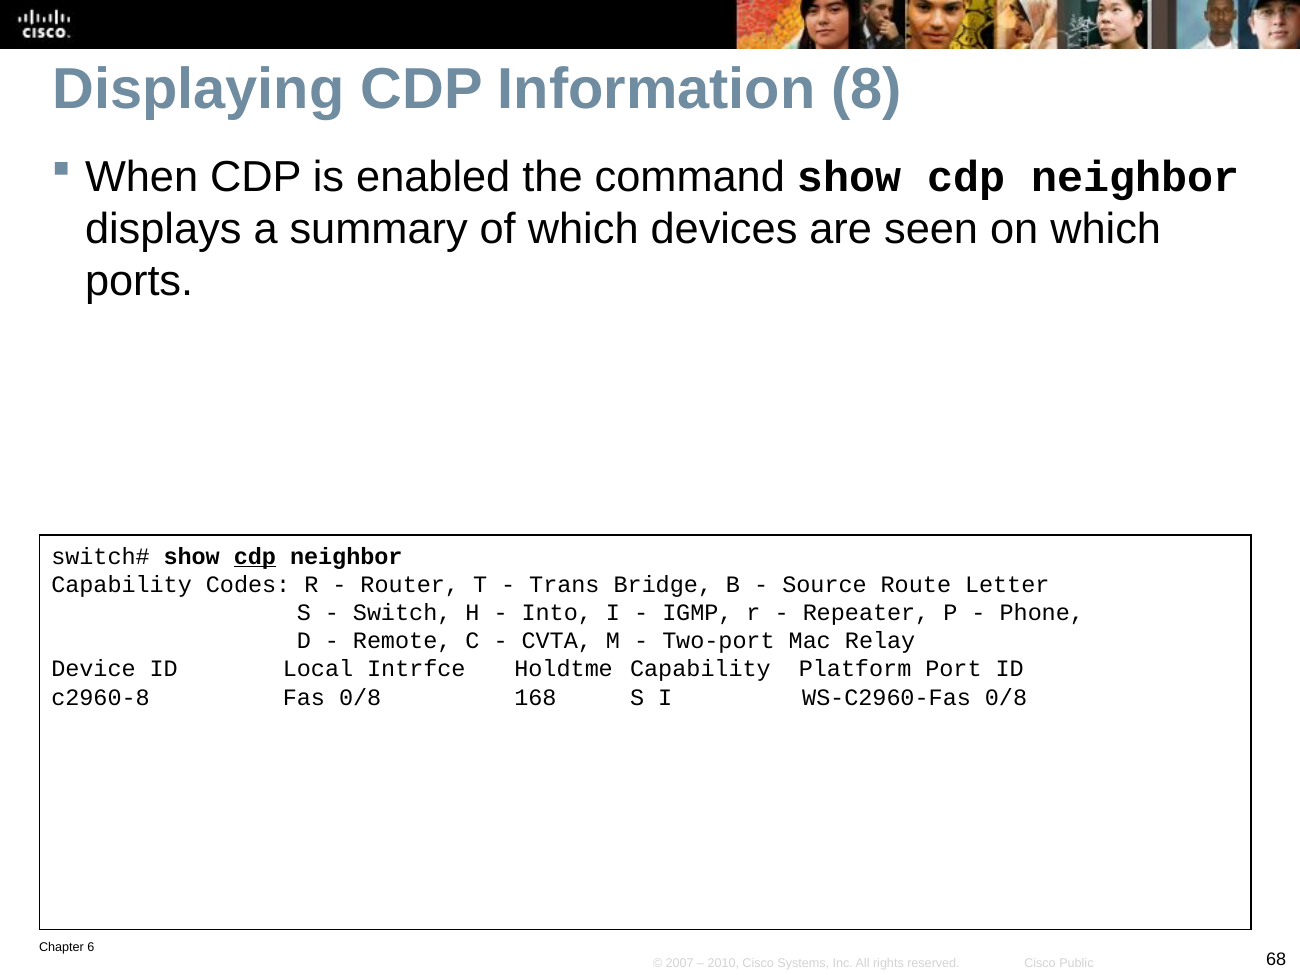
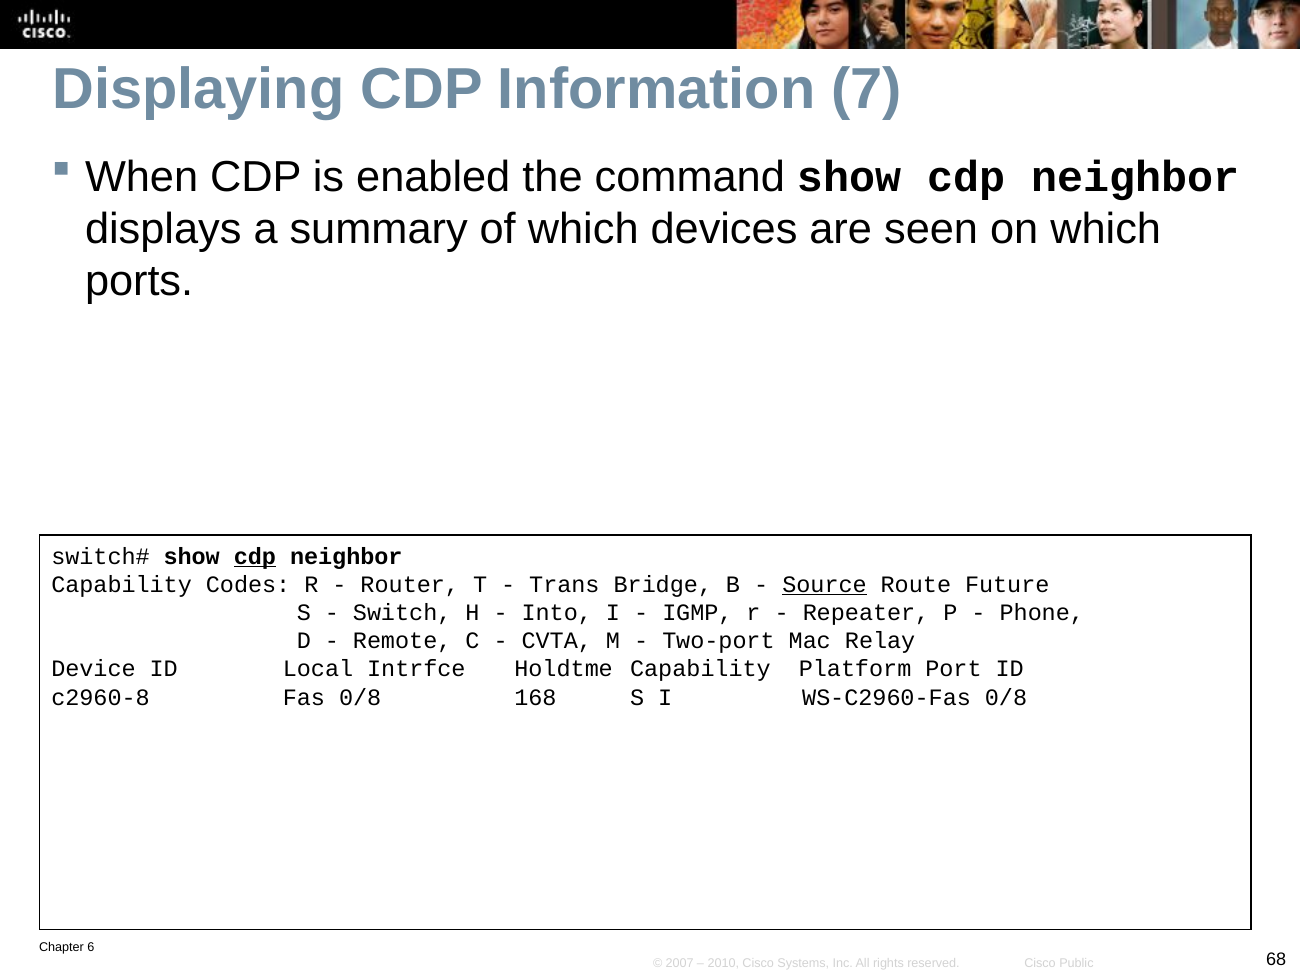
8: 8 -> 7 (867, 89)
Source underline: none -> present (825, 585)
Letter: Letter -> Future (1007, 585)
